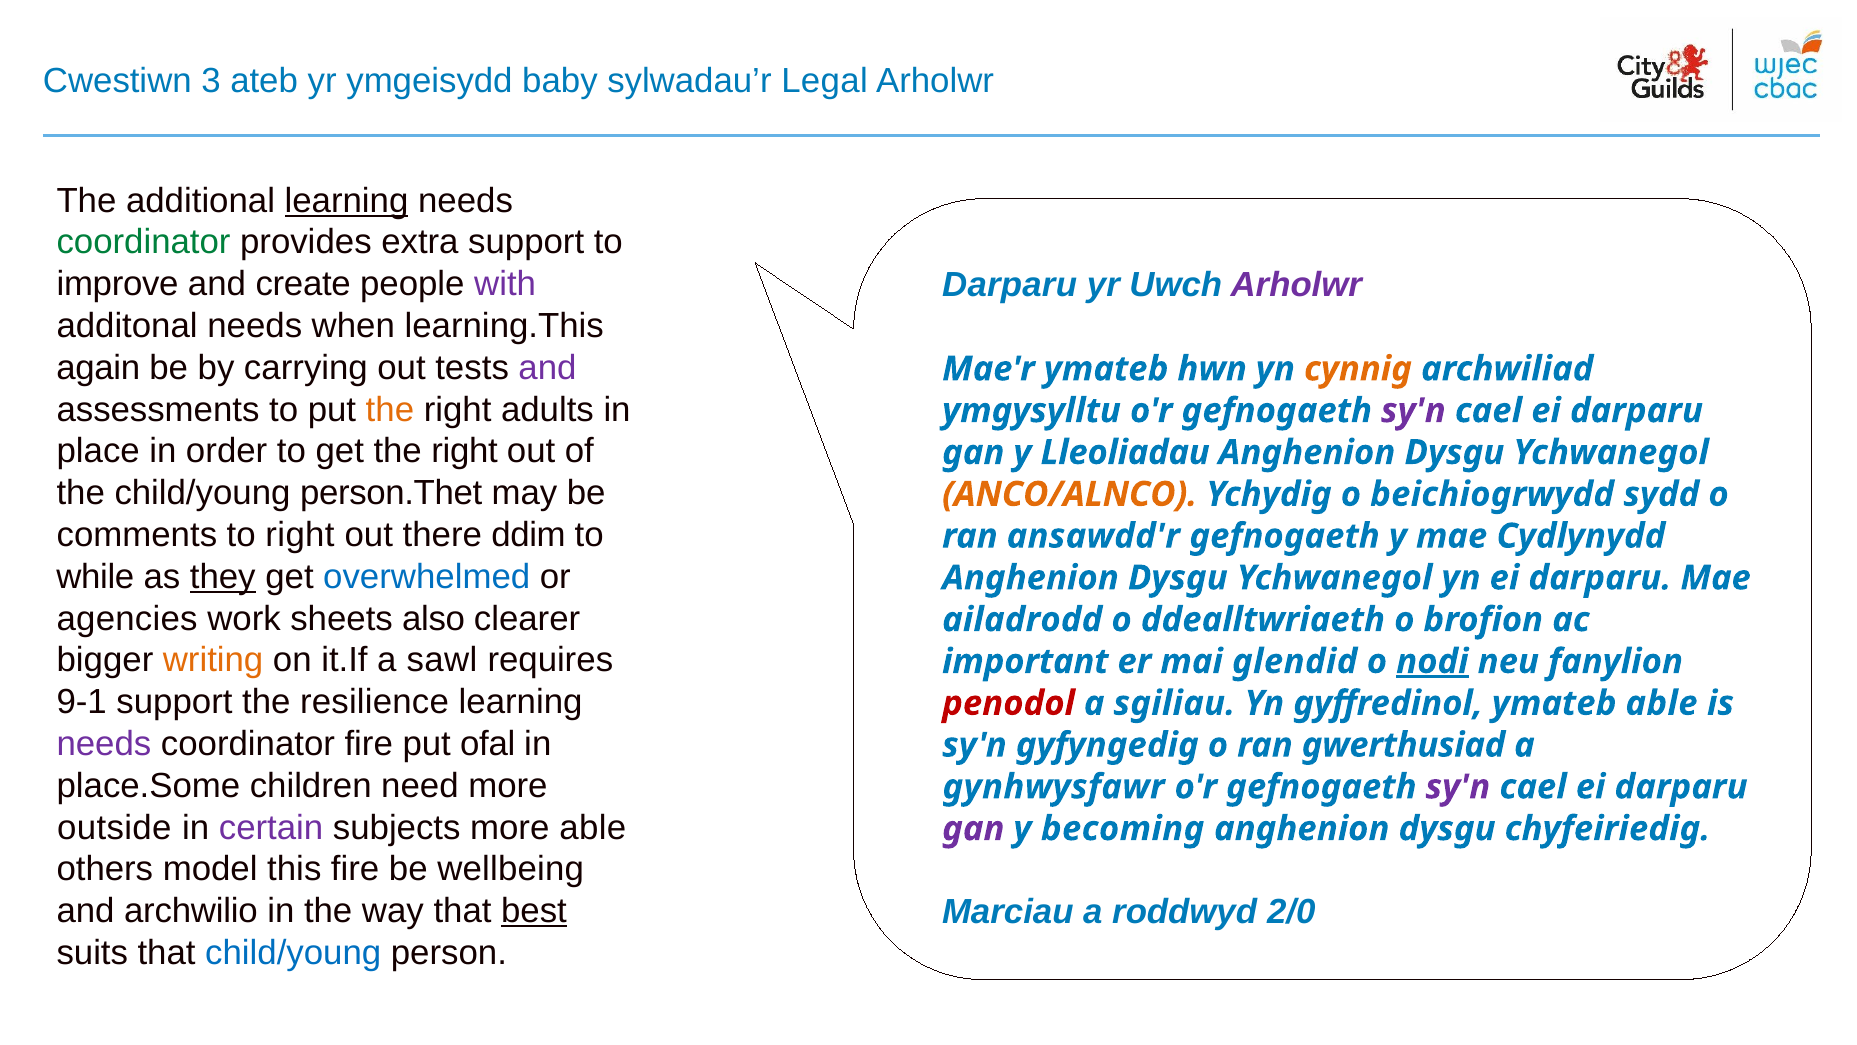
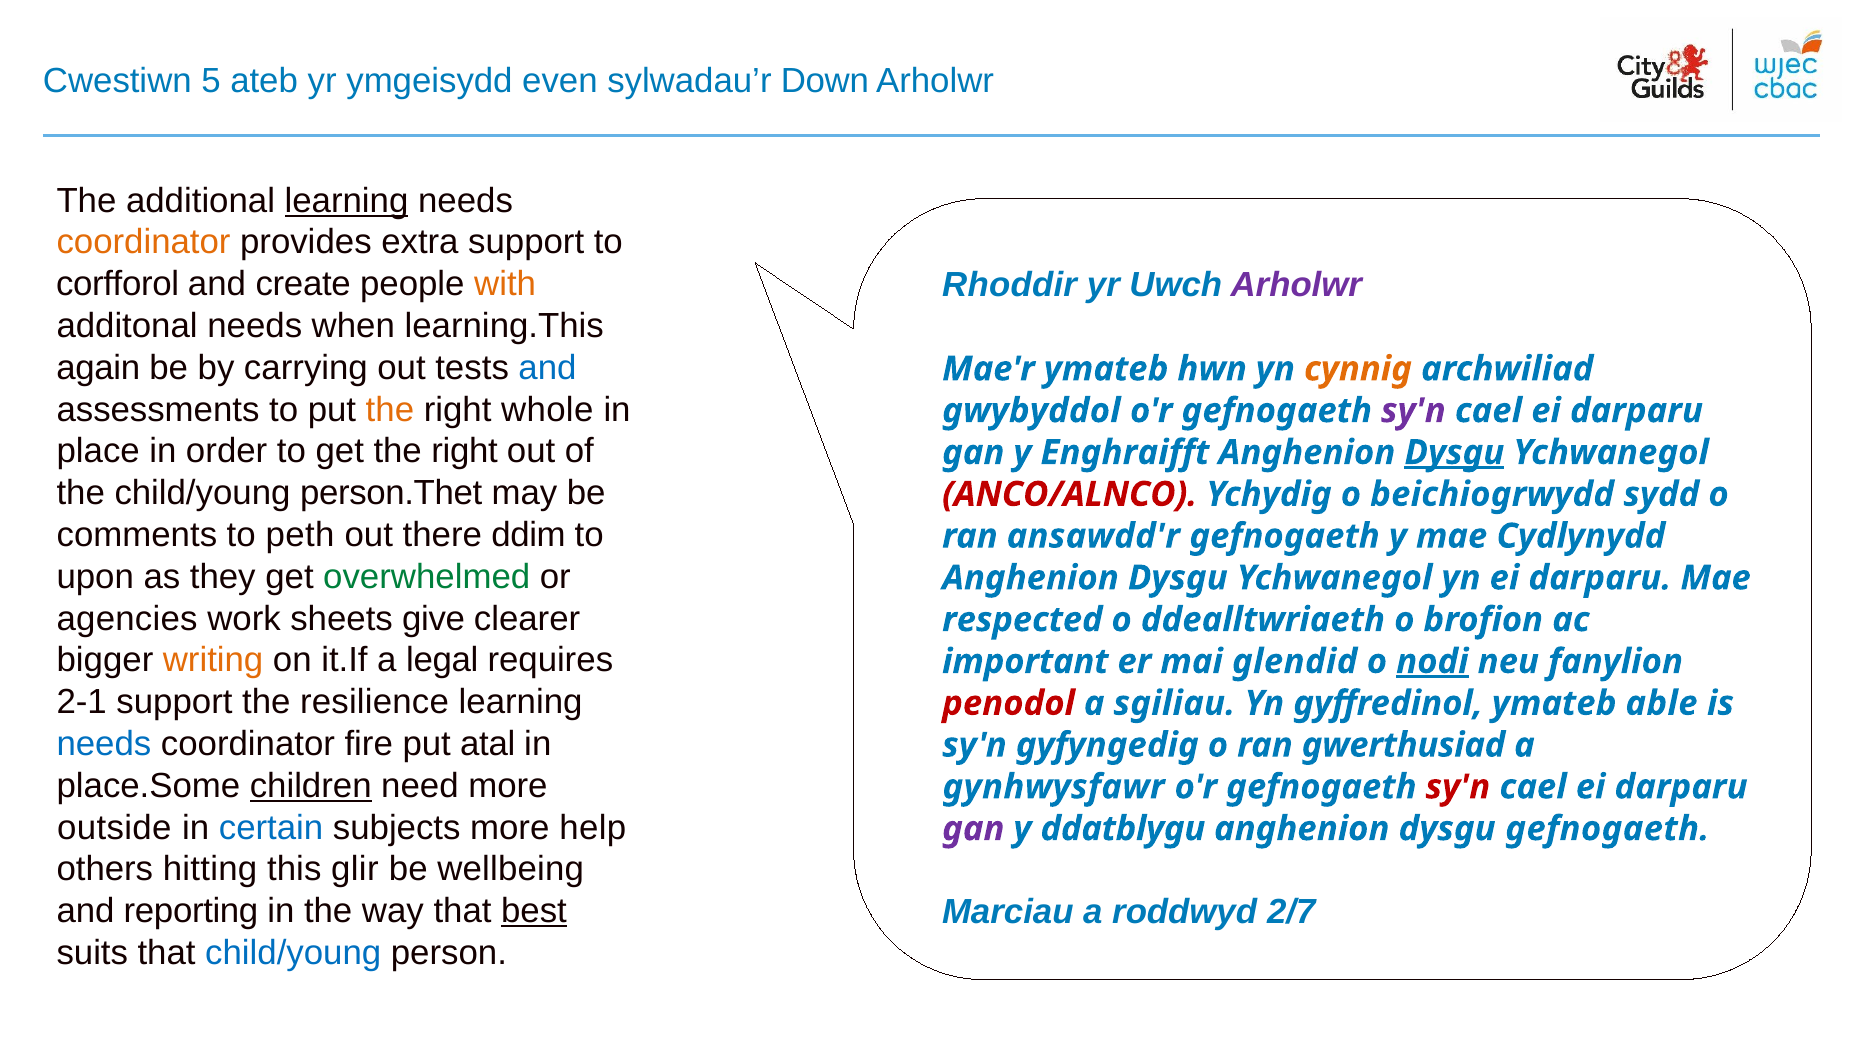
3: 3 -> 5 (211, 81)
baby: baby -> even (560, 81)
Legal: Legal -> Down (825, 81)
coordinator colour: green -> orange (144, 242)
improve: improve -> corfforol (118, 284)
with colour: purple -> orange (505, 284)
Darparu: Darparu -> Rhoddir (1010, 285)
and colour: purple -> blue (547, 368)
adults: adults -> whole (547, 410)
ymgysylltu: ymgysylltu -> gwybyddol (1031, 411)
Lleoliadau: Lleoliadau -> Enghraifft (1125, 452)
Dysgu underline: none -> present (1454, 452)
ANCO/ALNCO colour: orange -> red (1070, 494)
to right: right -> peth (300, 535)
while: while -> upon (95, 577)
they underline: present -> none (223, 577)
overwhelmed colour: blue -> green (427, 577)
also: also -> give (434, 618)
ailadrodd: ailadrodd -> respected (1022, 619)
sawl: sawl -> legal (442, 660)
9-1: 9-1 -> 2-1 (82, 702)
needs colour: purple -> blue (104, 744)
ofal: ofal -> atal (488, 744)
children underline: none -> present (311, 786)
sy'n colour: purple -> red (1458, 787)
certain colour: purple -> blue (271, 827)
more able: able -> help (593, 827)
becoming: becoming -> ddatblygu (1123, 828)
dysgu chyfeiriedig: chyfeiriedig -> gefnogaeth (1607, 828)
model: model -> hitting (210, 869)
this fire: fire -> glir (355, 869)
archwilio: archwilio -> reporting (191, 911)
2/0: 2/0 -> 2/7 (1291, 912)
